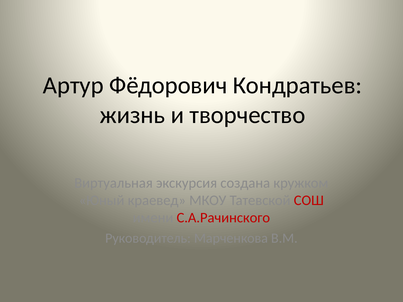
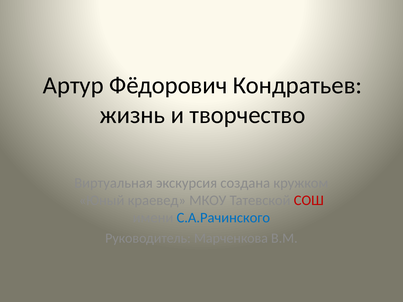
С.А.Рачинского colour: red -> blue (223, 218)
